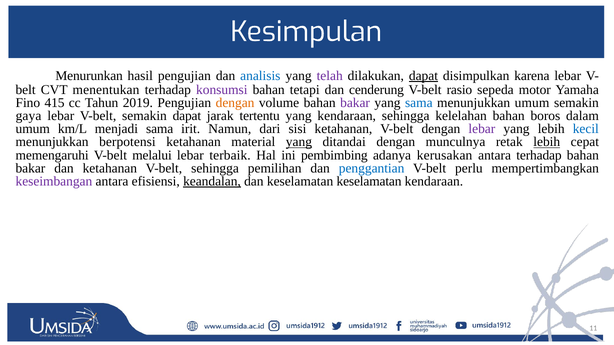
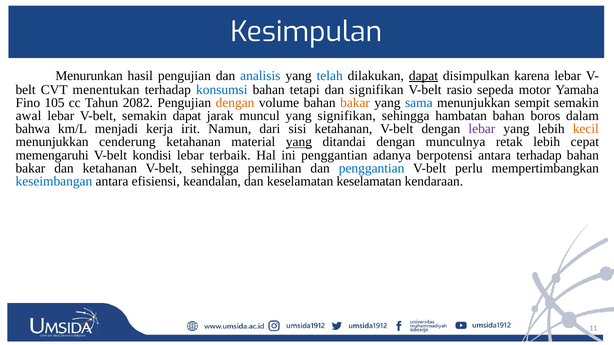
telah colour: purple -> blue (330, 76)
konsumsi colour: purple -> blue (222, 90)
dan cenderung: cenderung -> signifikan (376, 90)
415: 415 -> 105 (55, 103)
2019: 2019 -> 2082 (138, 103)
bakar colour: purple -> orange (355, 103)
menunjukkan umum: umum -> sempit (532, 103)
gaya: gaya -> awal (29, 116)
tertentu: tertentu -> muncul (260, 116)
yang kendaraan: kendaraan -> signifikan (347, 116)
kelelahan: kelelahan -> hambatan (461, 116)
umum: umum -> bahwa (33, 129)
menjadi sama: sama -> kerja (160, 129)
kecil colour: blue -> orange (586, 129)
berpotensi: berpotensi -> cenderung (127, 142)
lebih underline: present -> none (547, 142)
melalui: melalui -> kondisi (152, 155)
ini pembimbing: pembimbing -> penggantian (334, 155)
kerusakan: kerusakan -> berpotensi (445, 155)
keseimbangan colour: purple -> blue (54, 181)
keandalan underline: present -> none (212, 181)
